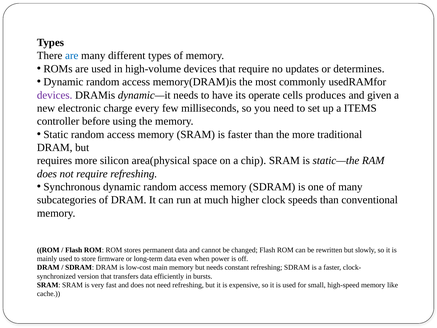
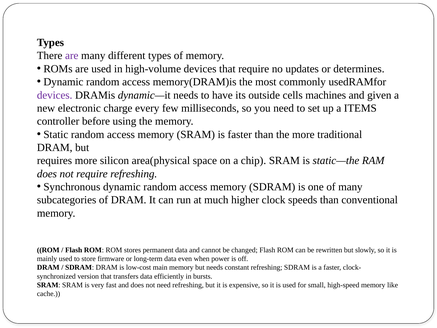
are colour: blue -> purple (72, 56)
operate: operate -> outside (264, 95)
produces: produces -> machines (326, 95)
